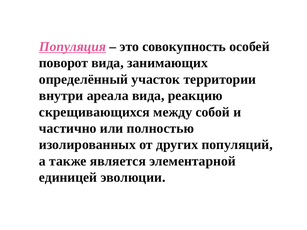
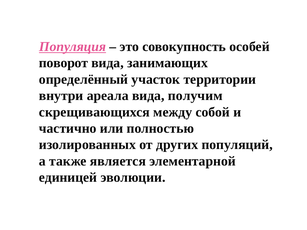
реакцию: реакцию -> получим (195, 96)
